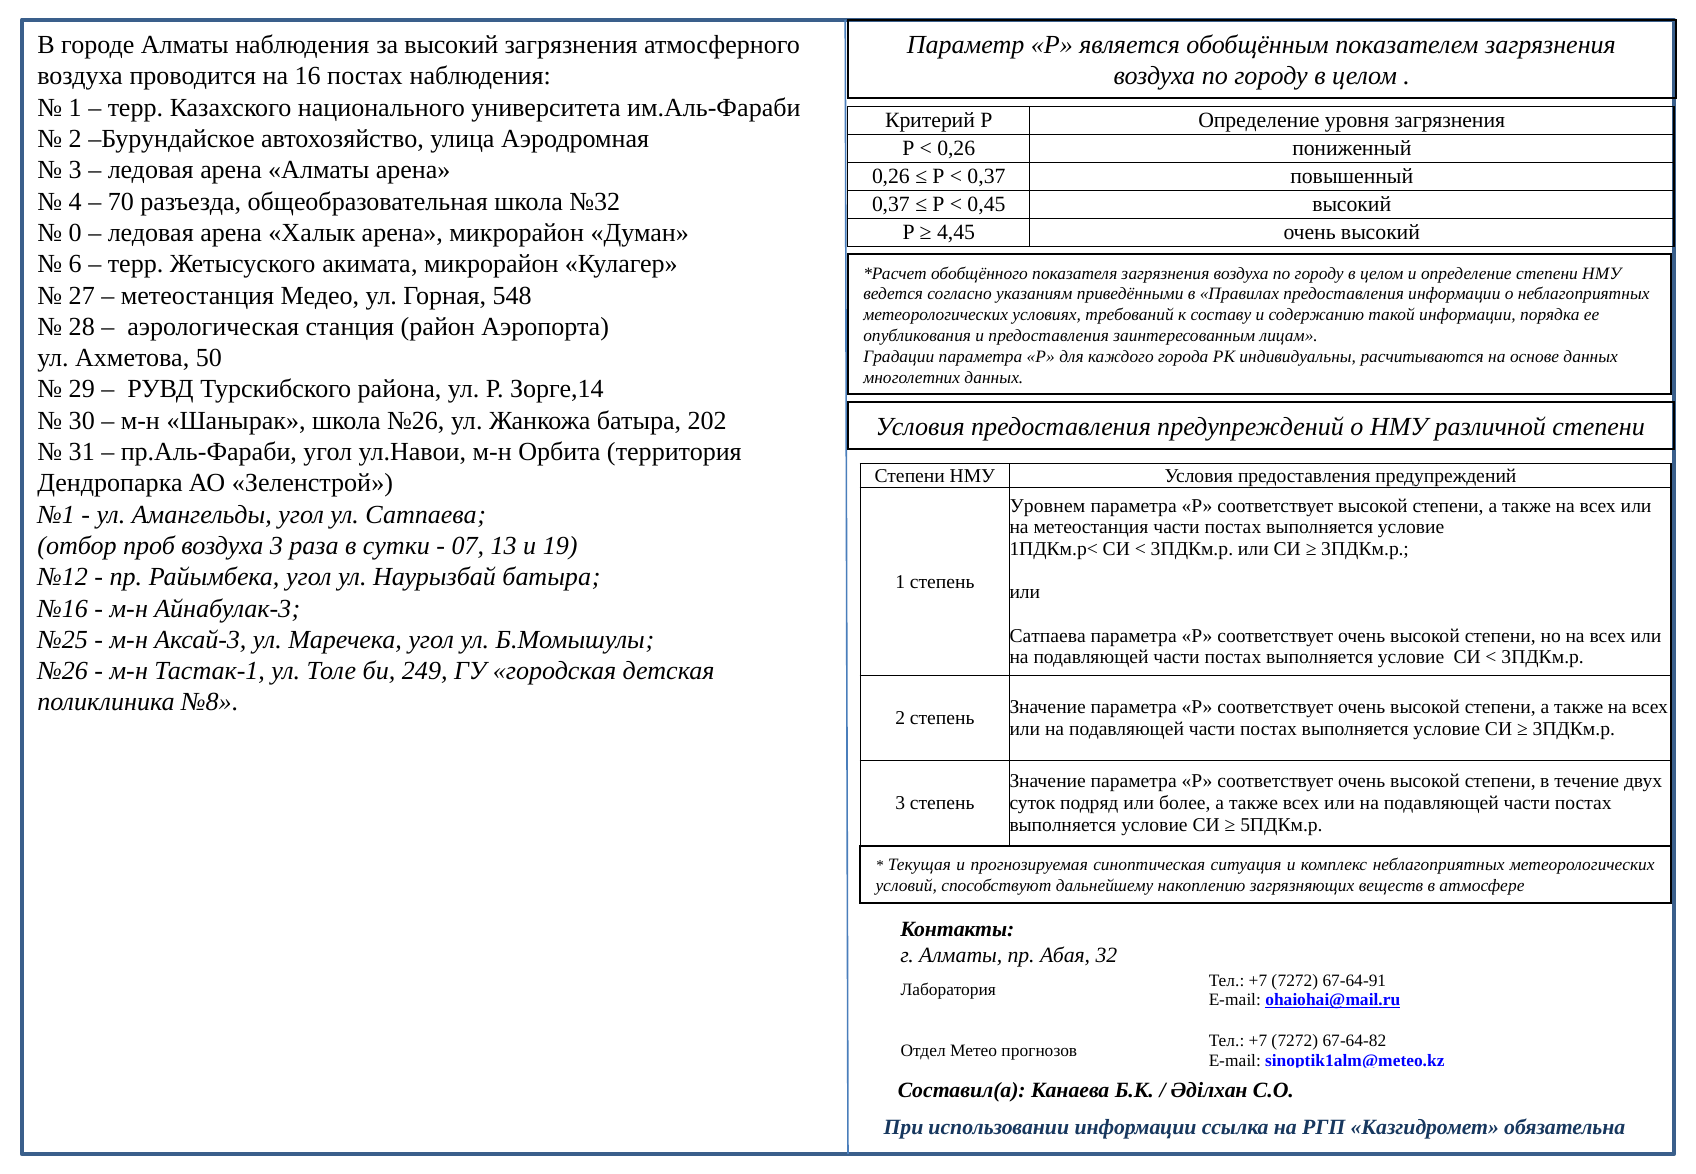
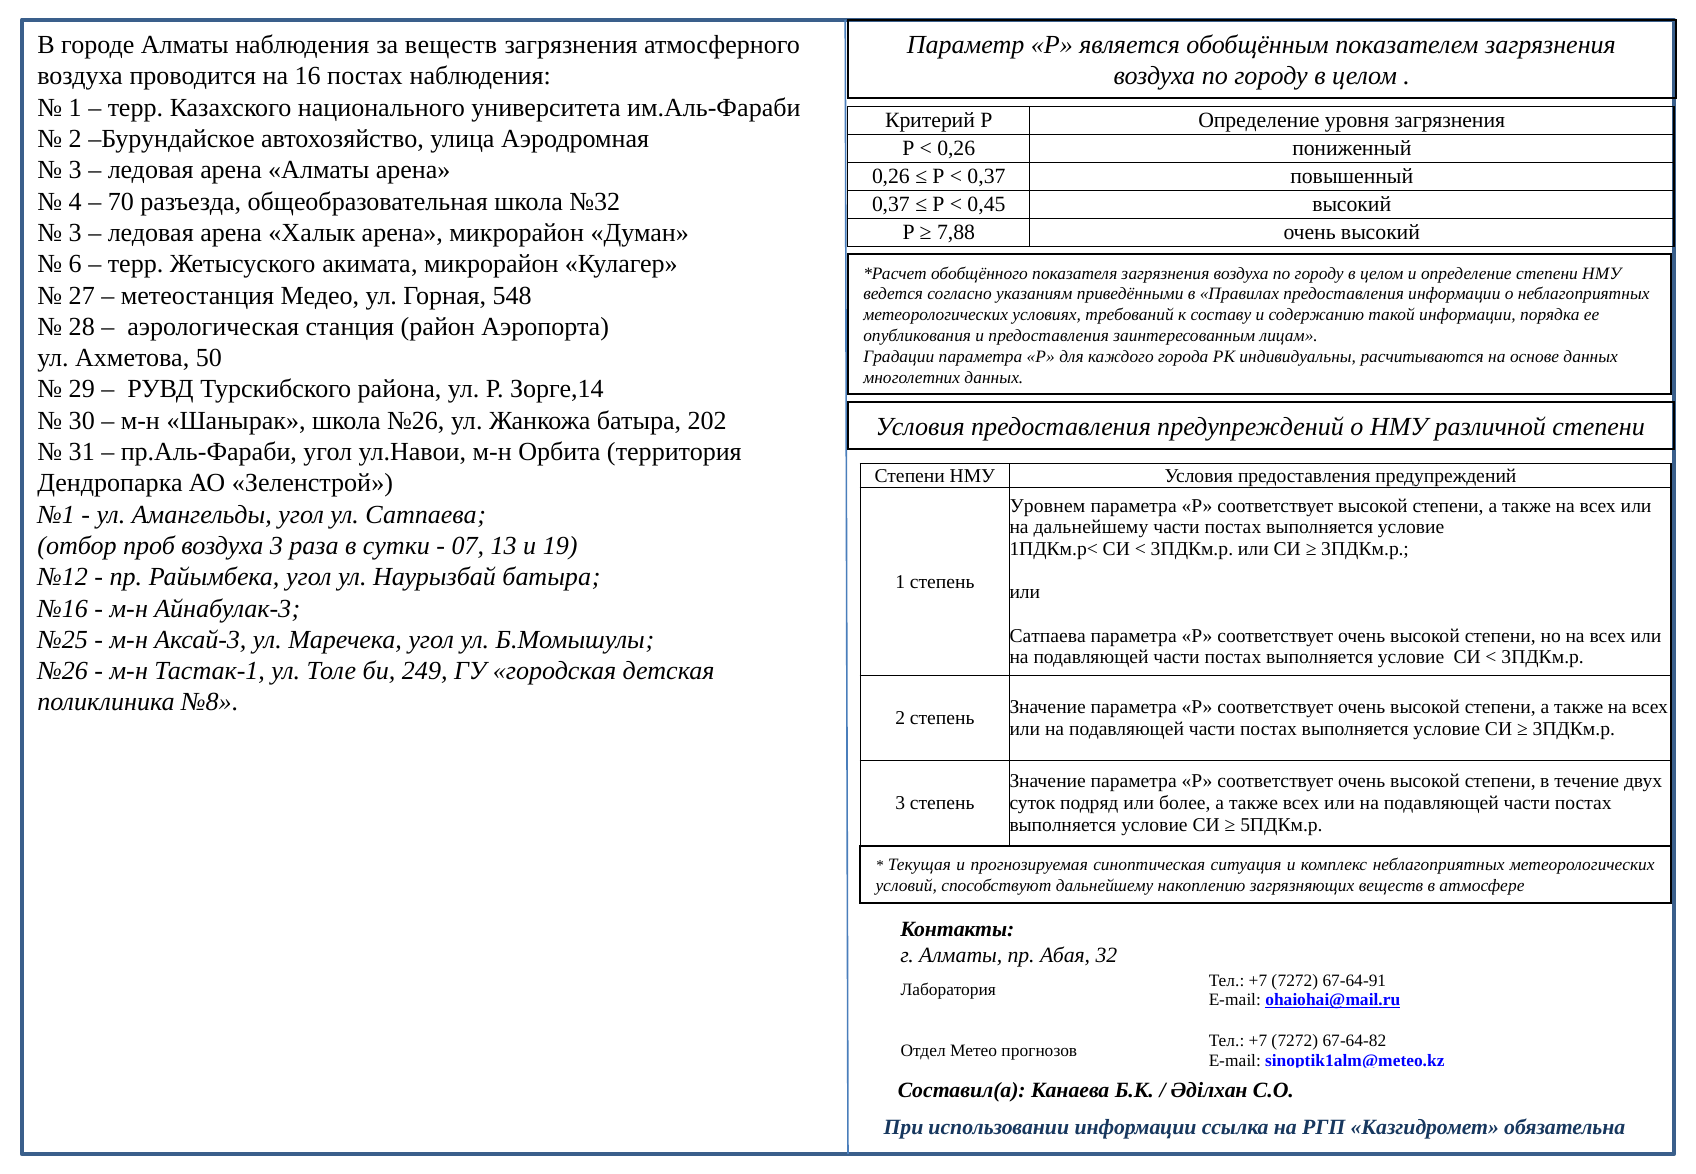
за высокий: высокий -> веществ (451, 45)
0: 0 -> 3 (75, 233)
4,45: 4,45 -> 7,88 (956, 232)
на метеостанция: метеостанция -> дальнейшему (1091, 527)
